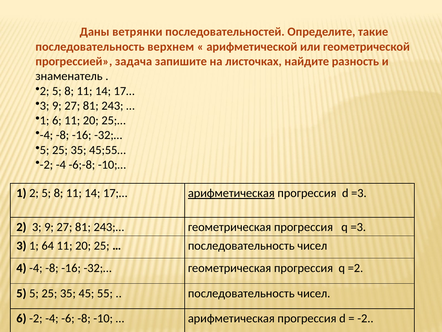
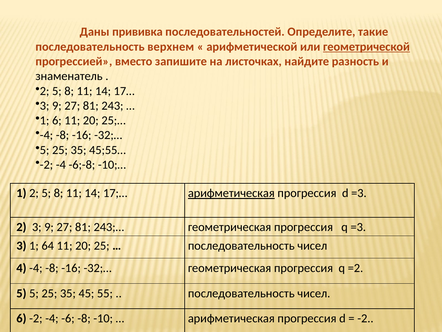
ветрянки: ветрянки -> прививка (137, 32)
геометрической underline: none -> present (366, 47)
задача: задача -> вместо (134, 61)
